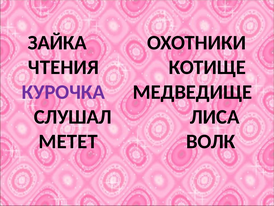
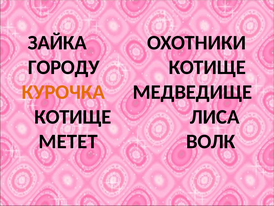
ЧТЕНИЯ: ЧТЕНИЯ -> ГОРОДУ (64, 67)
КУРОЧКА colour: purple -> orange (63, 92)
СЛУШАЛ: СЛУШАЛ -> КОТИЩЕ (73, 117)
